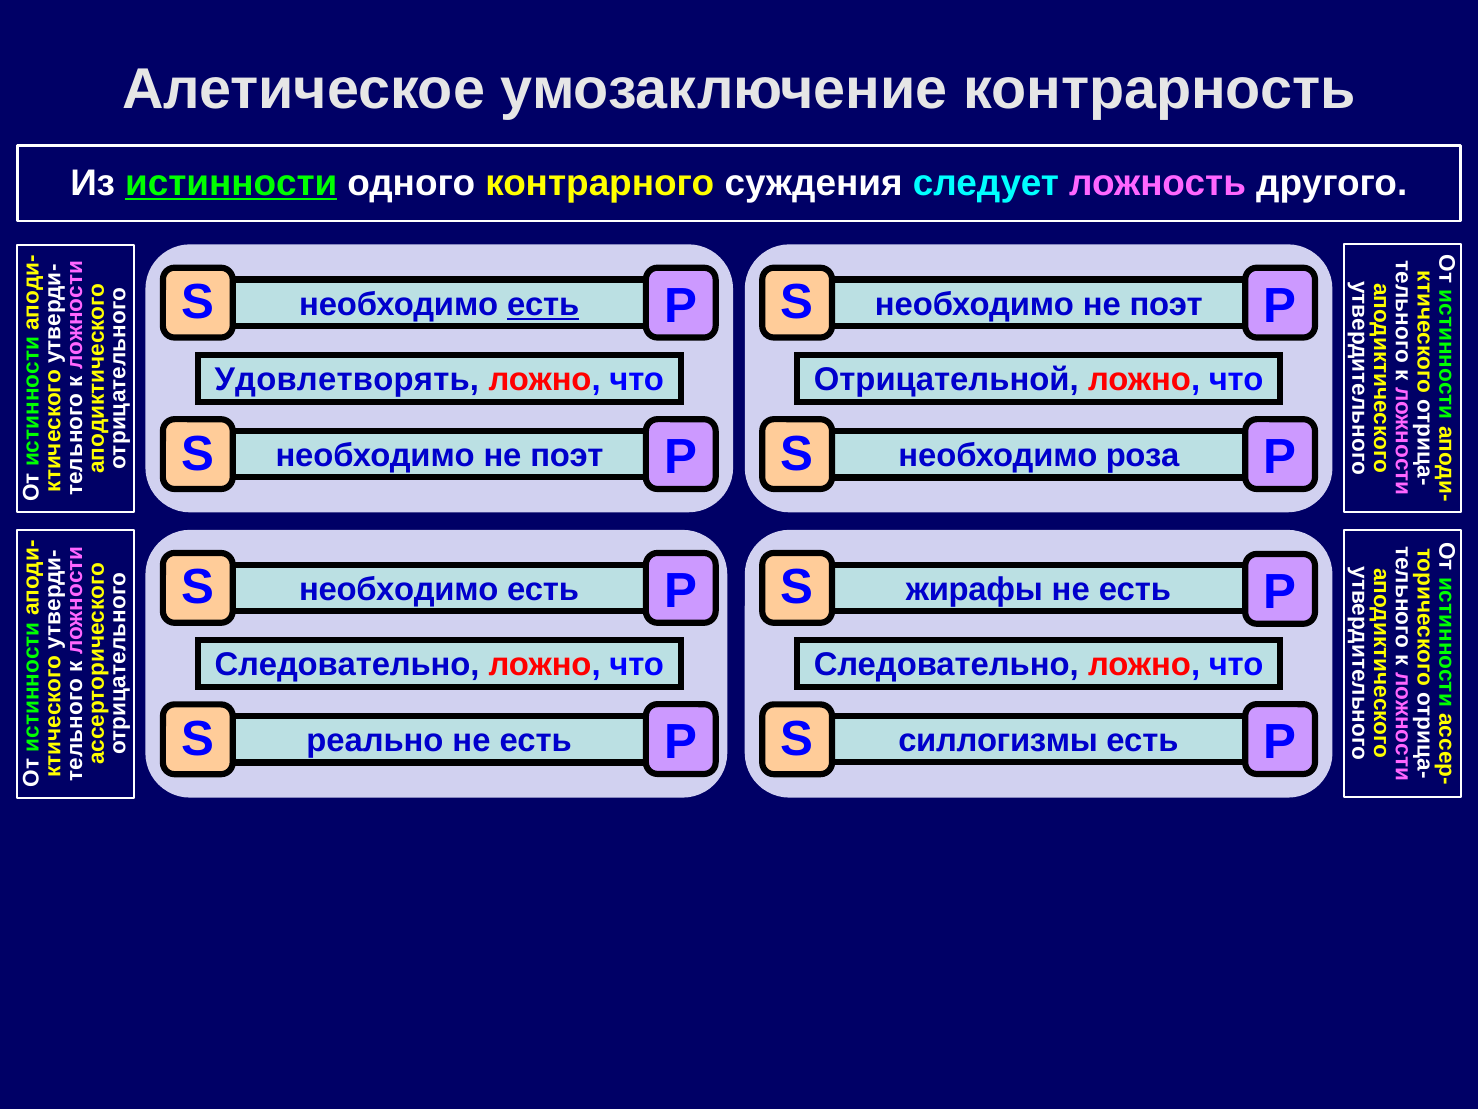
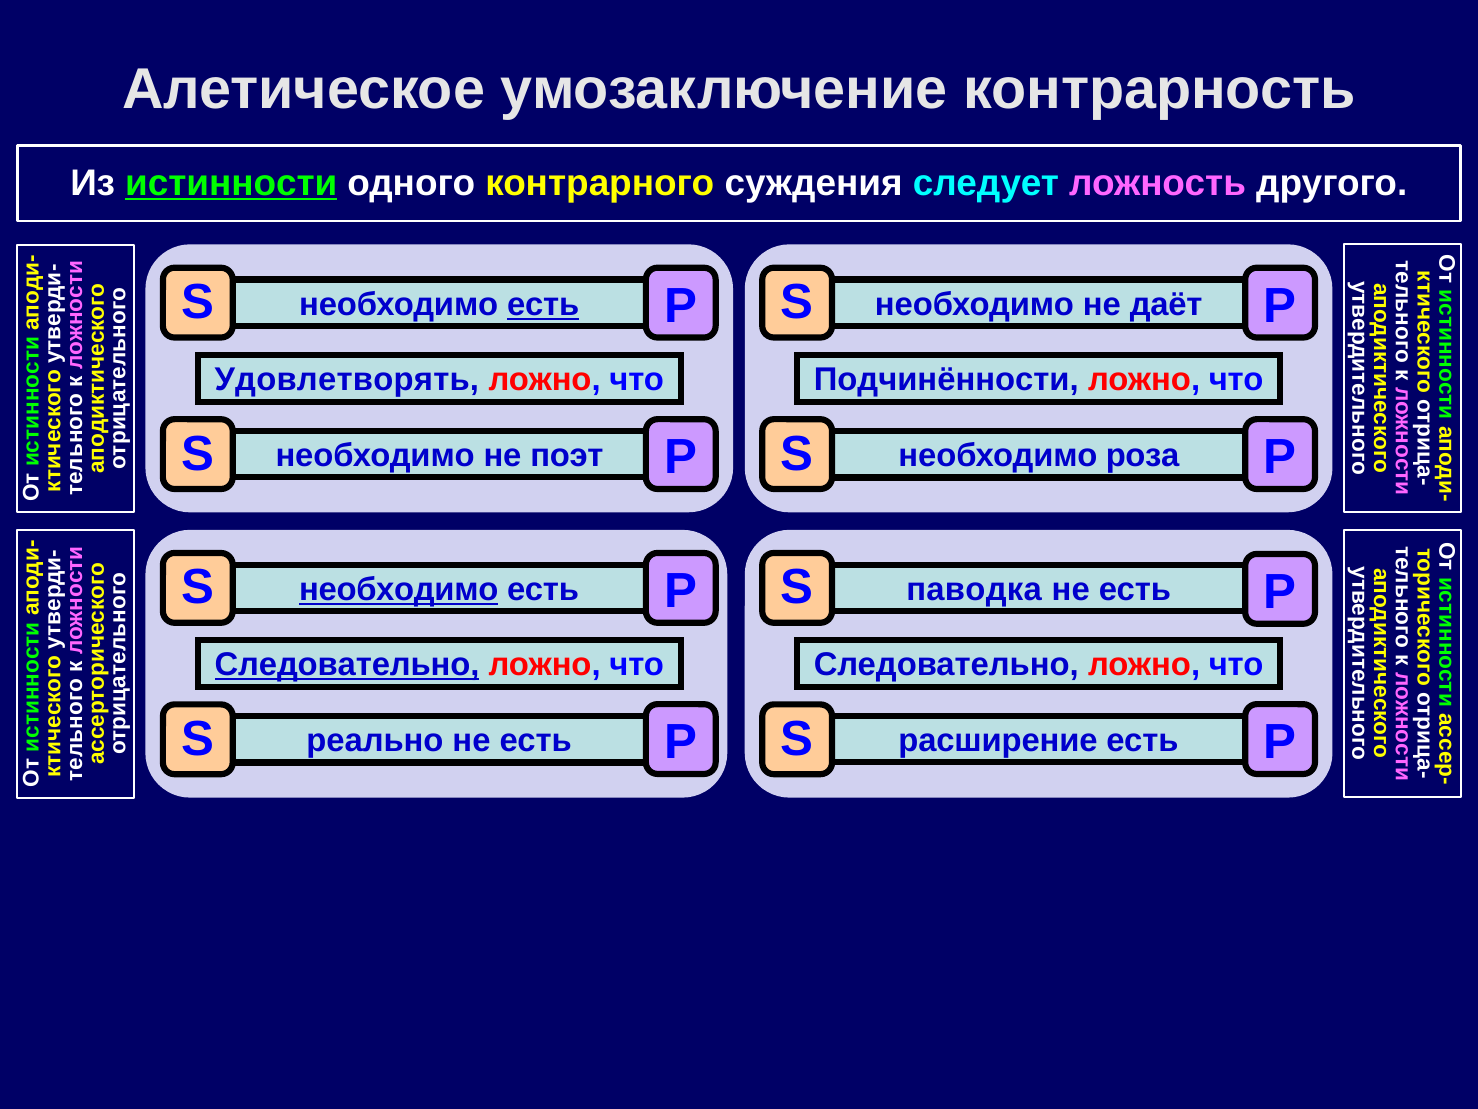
поэт: поэт -> даёт (1166, 304)
Отрицательной: Отрицательной -> Подчинённости (946, 380)
необходимо underline: none -> present (399, 589)
жирафы: жирафы -> паводка (974, 589)
Следовательно underline: none -> present (347, 665)
силлогизмы: силлогизмы -> расширение (998, 740)
